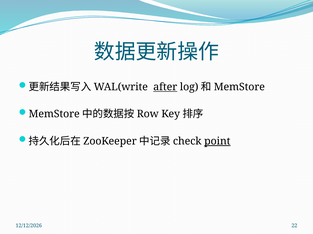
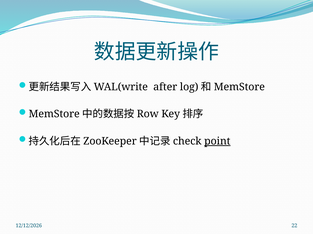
after underline: present -> none (165, 87)
